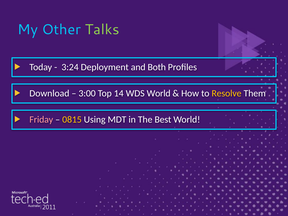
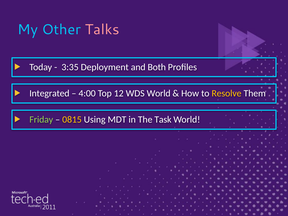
Talks colour: light green -> pink (102, 29)
3:24: 3:24 -> 3:35 (70, 67)
Download: Download -> Integrated (49, 93)
3:00: 3:00 -> 4:00 (87, 93)
14: 14 -> 12 (119, 93)
Friday colour: pink -> light green (41, 120)
Best: Best -> Task (163, 120)
